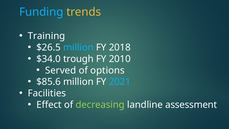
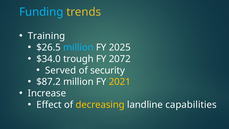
2018: 2018 -> 2025 (120, 47)
2010: 2010 -> 2072 (120, 59)
options: options -> security (108, 70)
$85.6: $85.6 -> $87.2 (49, 82)
2021 colour: light blue -> yellow (120, 82)
Facilities: Facilities -> Increase (47, 93)
decreasing colour: light green -> yellow (100, 105)
assessment: assessment -> capabilities (191, 105)
